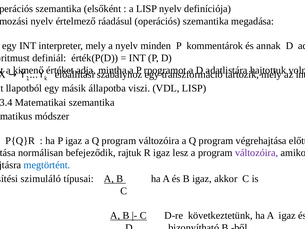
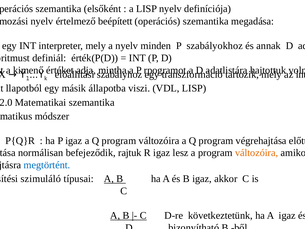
ráadásul: ráadásul -> beépített (115, 21)
kommentárok: kommentárok -> szabályokhoz (215, 46)
3.4: 3.4 -> 2.0 (6, 102)
változóira colour: purple -> orange (257, 153)
